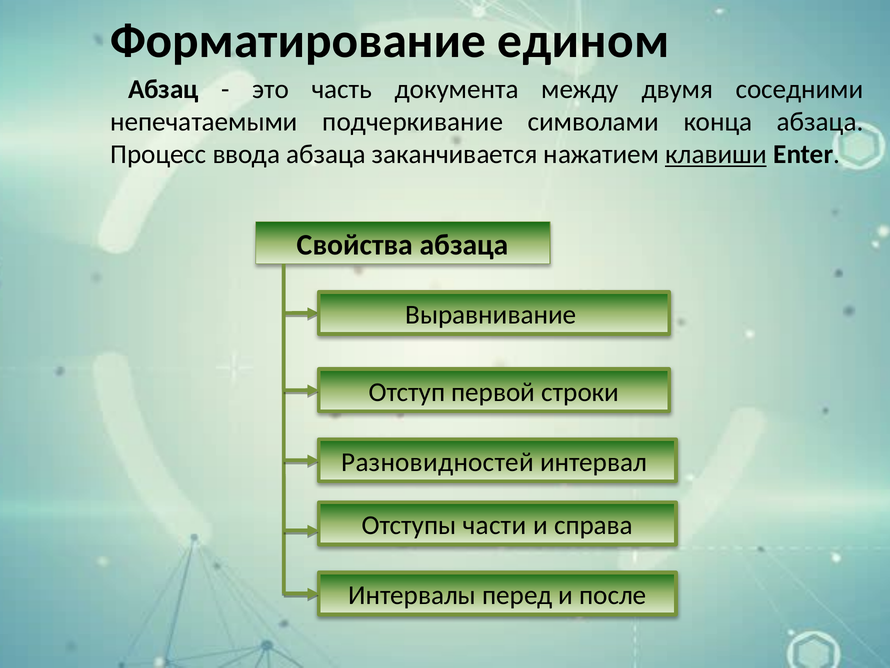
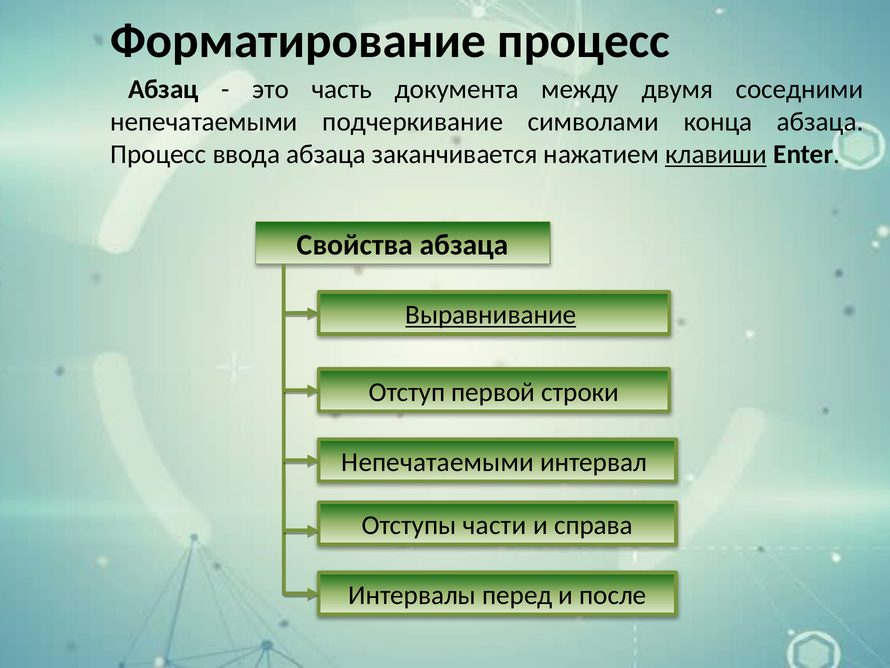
Форматирование едином: едином -> процесс (584, 41)
Выравнивание underline: none -> present (491, 315)
Разновидностей: Разновидностей -> Непечатаемыми (438, 462)
